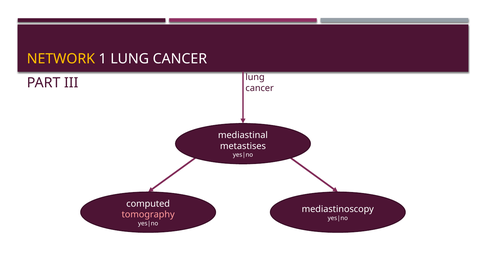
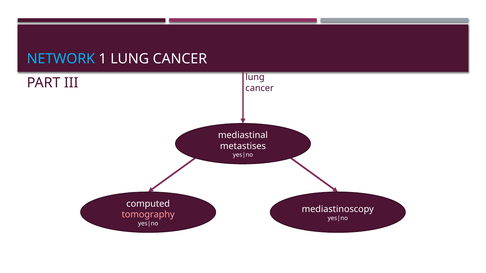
NETWORK colour: yellow -> light blue (61, 59)
